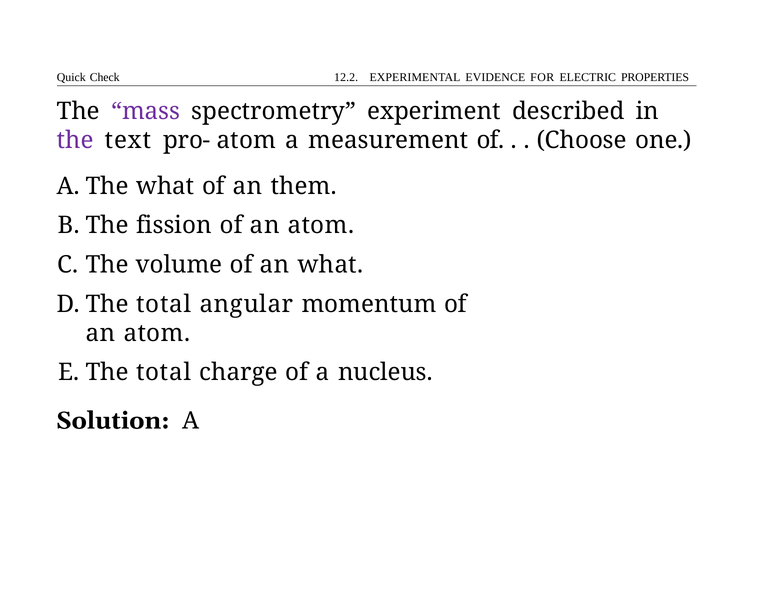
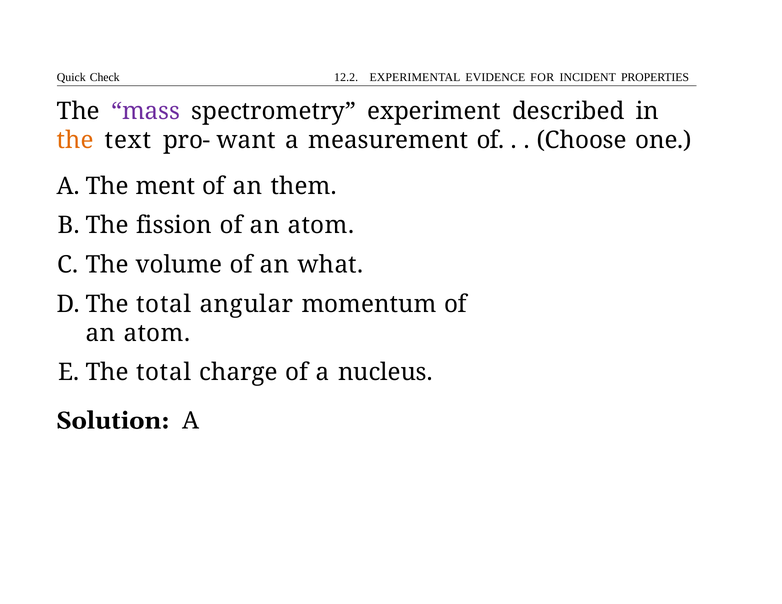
ELECTRIC: ELECTRIC -> INCIDENT (588, 77)
the colour: purple -> orange (75, 140)
pro- atom: atom -> want (246, 140)
what: what -> ment (165, 186)
